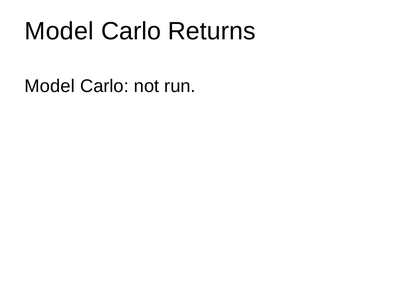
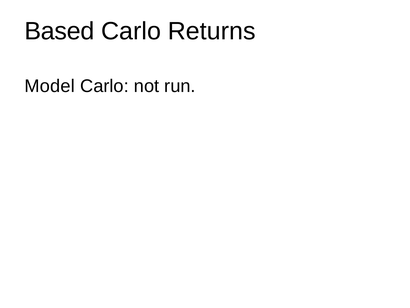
Model: Model -> Based (59, 31)
